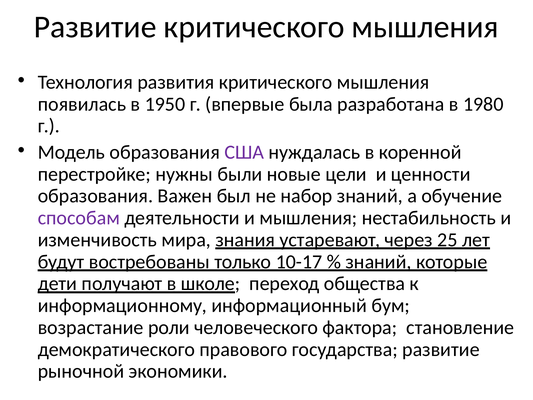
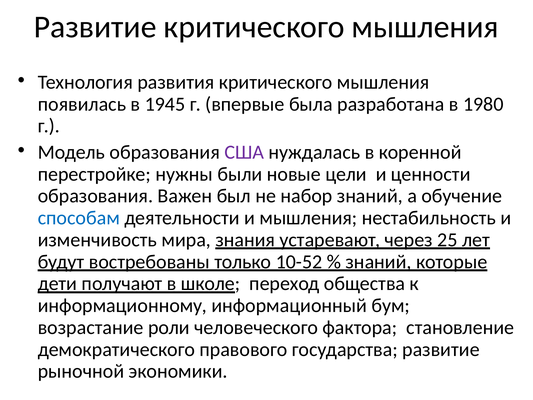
1950: 1950 -> 1945 (165, 104)
способам colour: purple -> blue (79, 218)
10-17: 10-17 -> 10-52 (299, 262)
